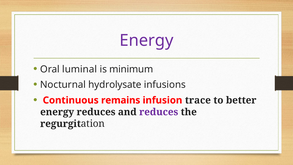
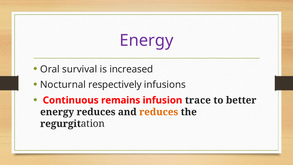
luminal: luminal -> survival (80, 69)
minimum: minimum -> increased (131, 69)
hydrolysate: hydrolysate -> respectively (115, 85)
reduces colour: purple -> orange (159, 112)
